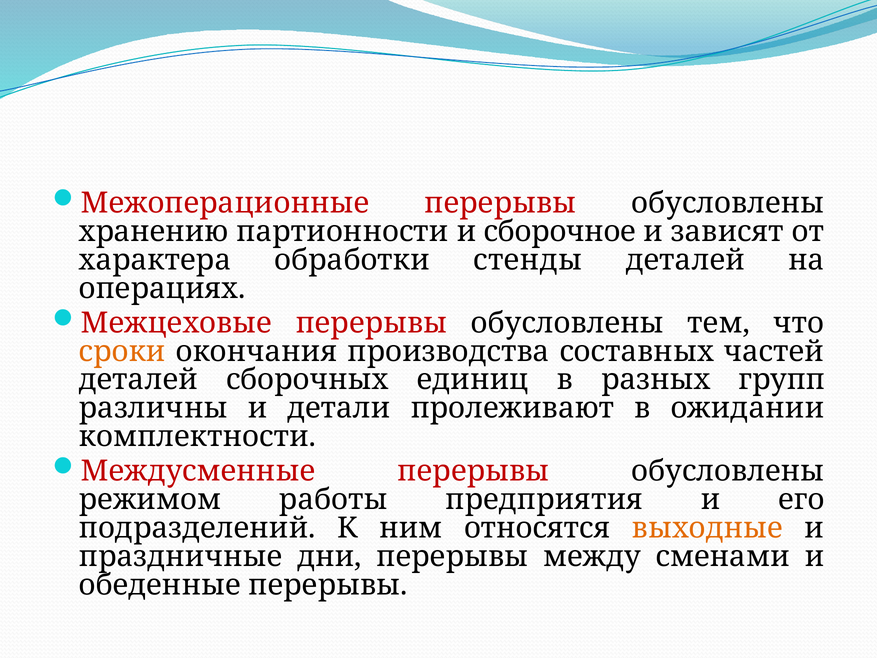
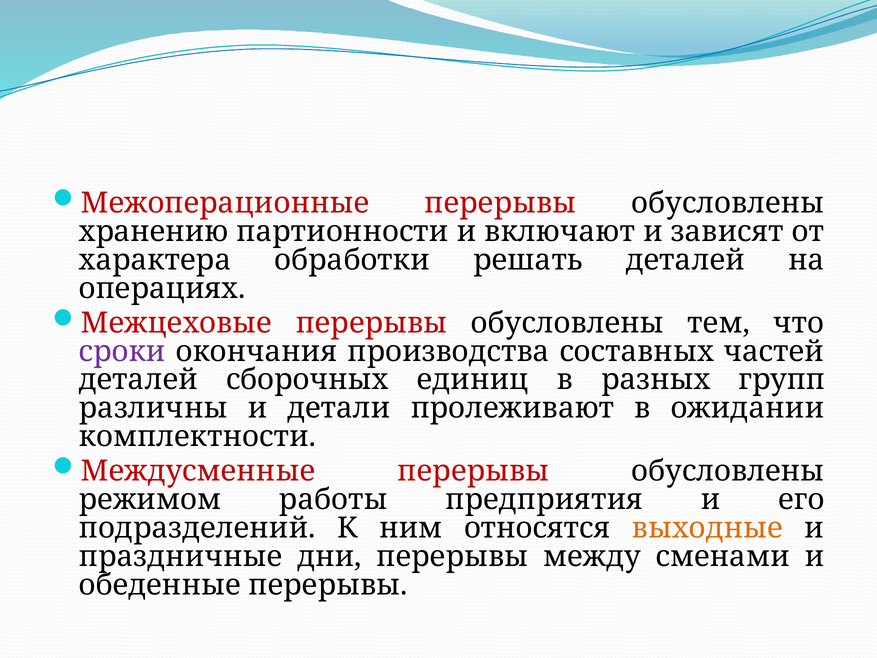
сборочное: сборочное -> включают (560, 231)
стенды: стенды -> решать (528, 260)
сроки colour: orange -> purple (122, 351)
